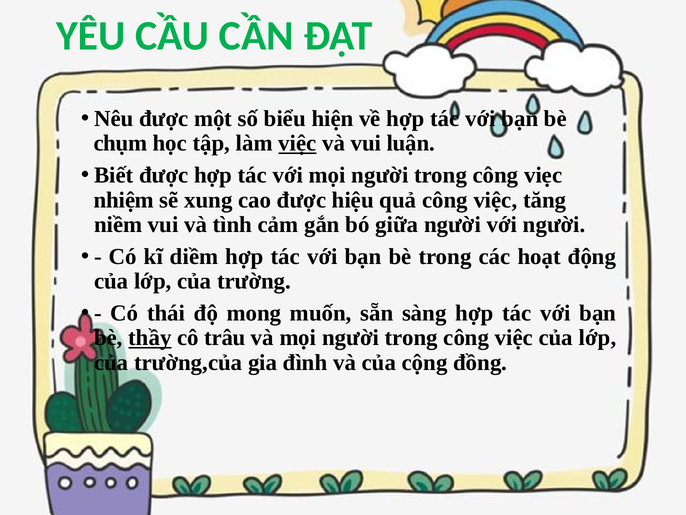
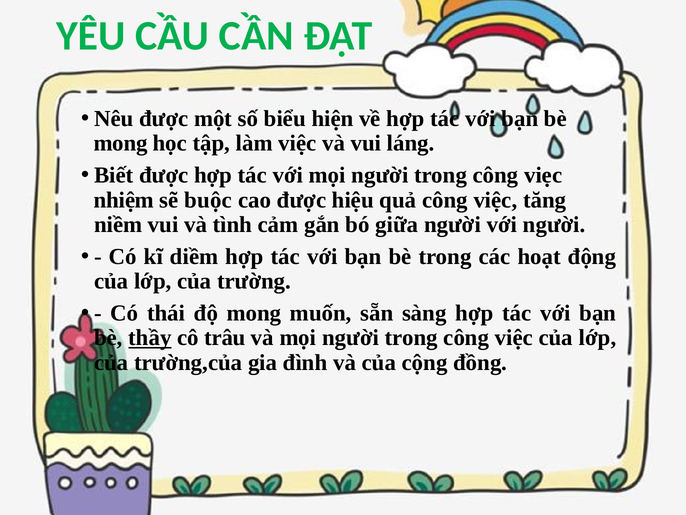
chụm: chụm -> mong (121, 143)
việc underline: present -> none (297, 143)
luận: luận -> láng (411, 143)
xung: xung -> buộc (208, 200)
